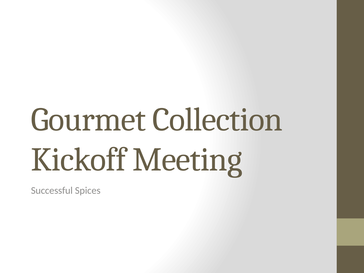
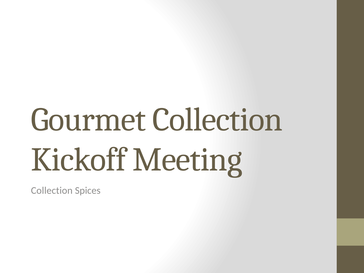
Successful: Successful -> Collection (52, 191)
